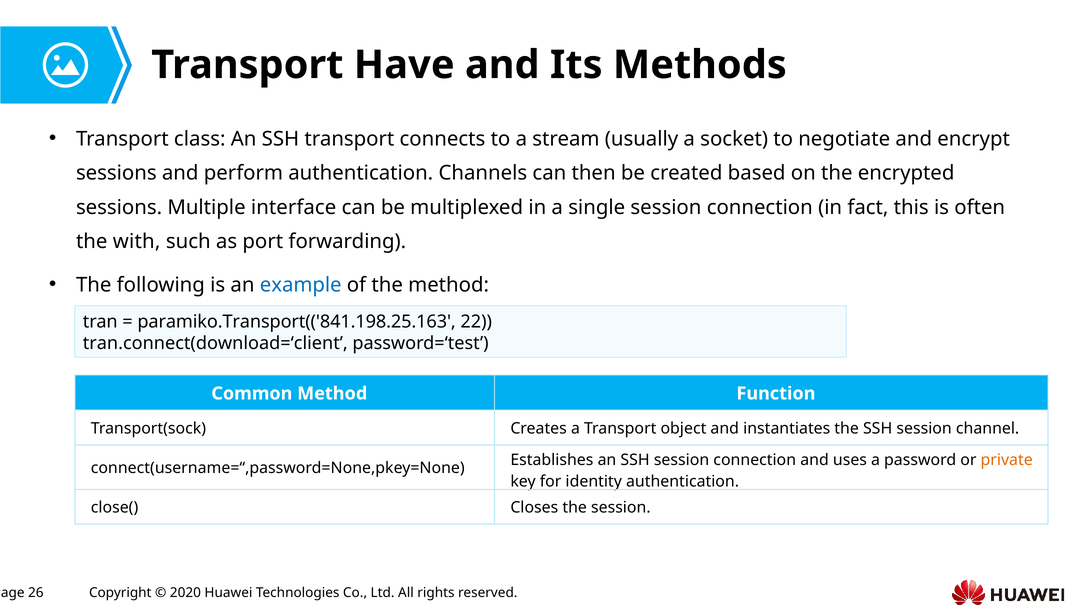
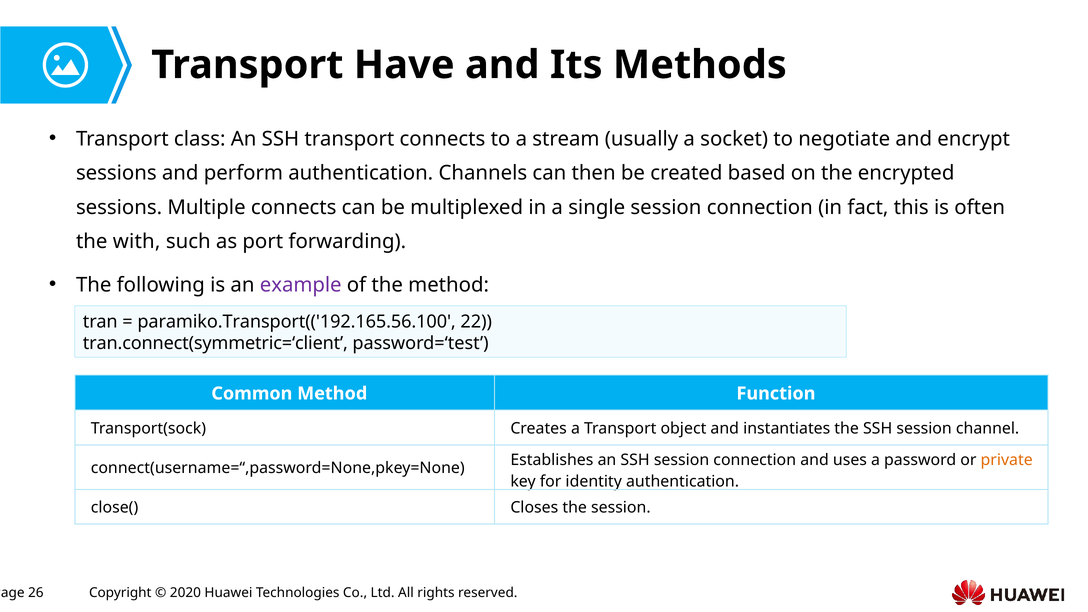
Multiple interface: interface -> connects (294, 207)
example colour: blue -> purple (301, 285)
paramiko.Transport(('841.198.25.163: paramiko.Transport(('841.198.25.163 -> paramiko.Transport(('192.165.56.100 (297, 322)
tran.connect(download=‘client: tran.connect(download=‘client -> tran.connect(symmetric=‘client (215, 343)
